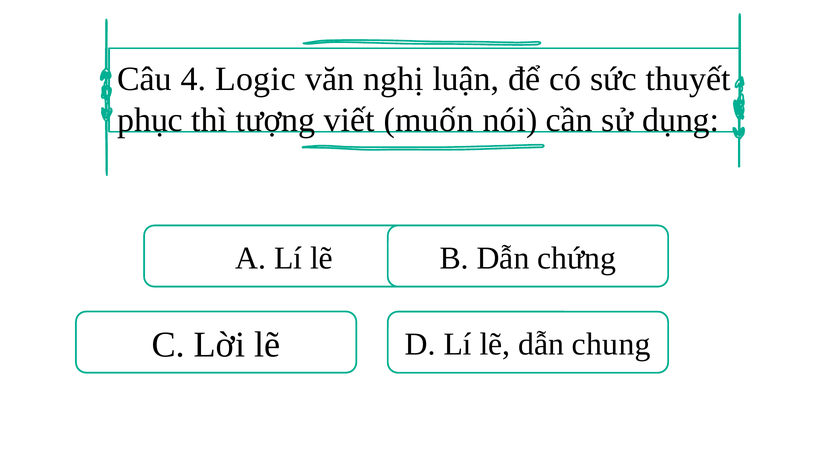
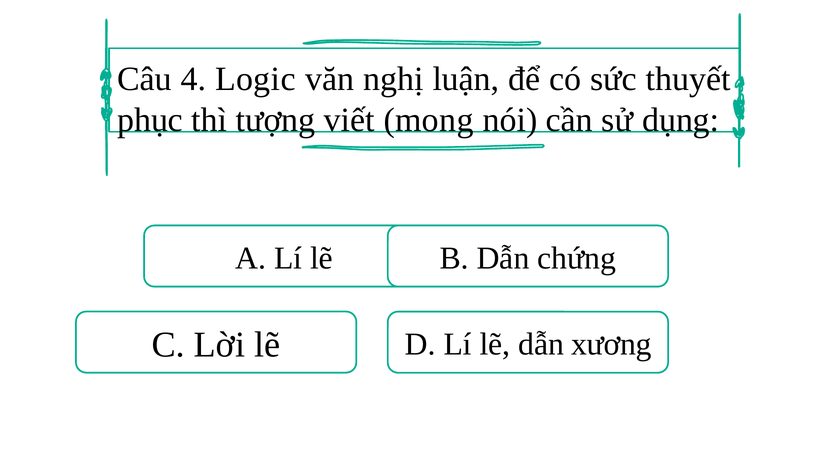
muốn: muốn -> mong (429, 120)
chung: chung -> xương (612, 344)
